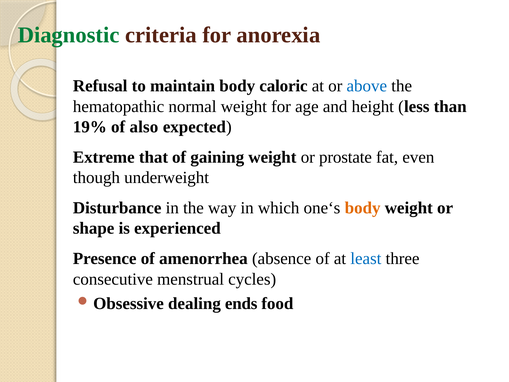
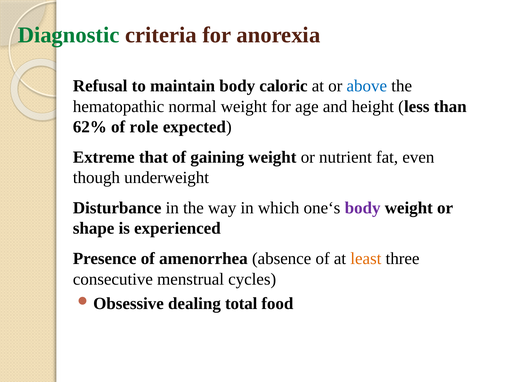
19%: 19% -> 62% (90, 127)
also: also -> role (144, 127)
prostate: prostate -> nutrient (345, 157)
body colour: orange -> purple (363, 208)
least colour: blue -> orange (366, 259)
ends: ends -> total (241, 304)
